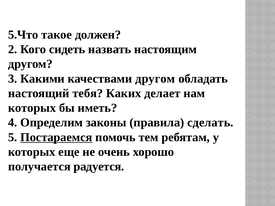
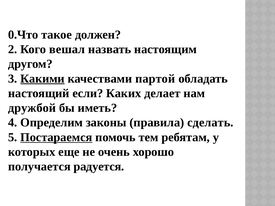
5.Что: 5.Что -> 0.Что (23, 35)
сидеть: сидеть -> вешал (67, 49)
Какими underline: none -> present (42, 79)
качествами другом: другом -> партой (155, 79)
тебя: тебя -> если (88, 93)
которых: которых -> дружбой (32, 108)
